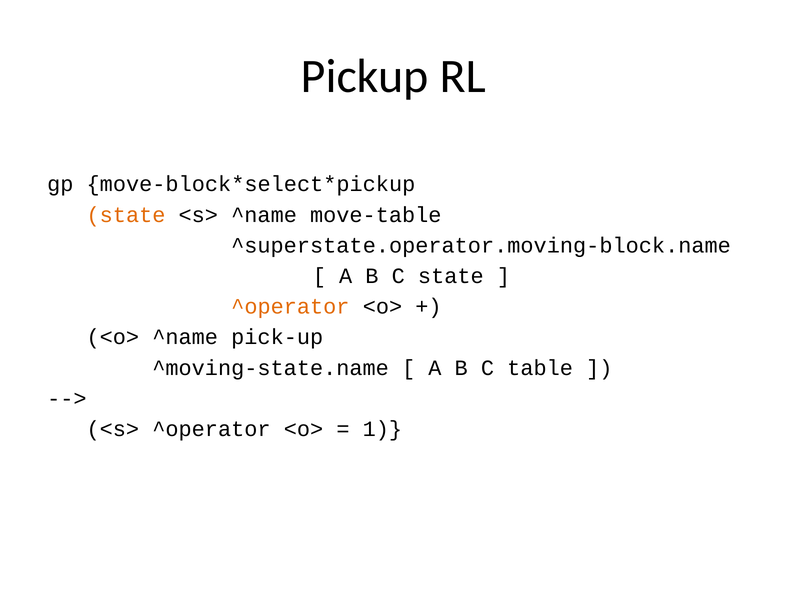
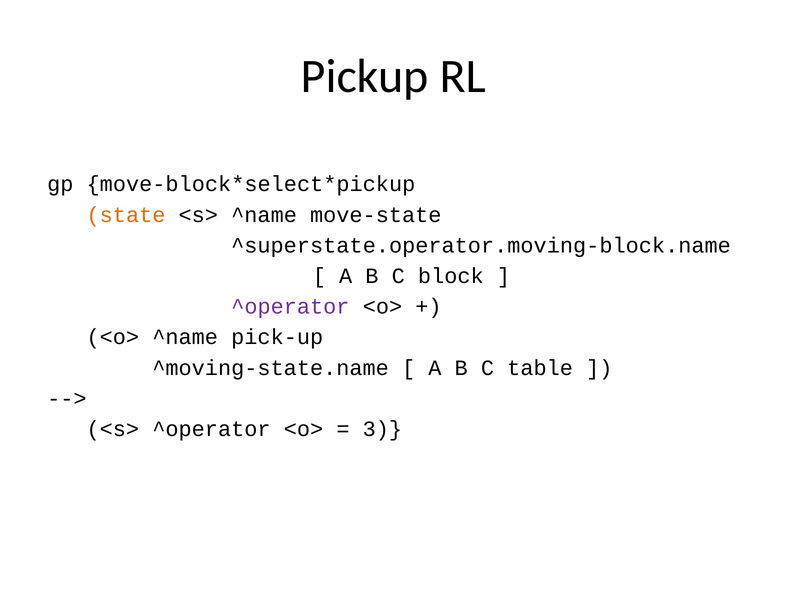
move-table: move-table -> move-state (376, 215)
C state: state -> block (451, 276)
^operator colour: orange -> purple (290, 307)
1: 1 -> 3 (382, 429)
